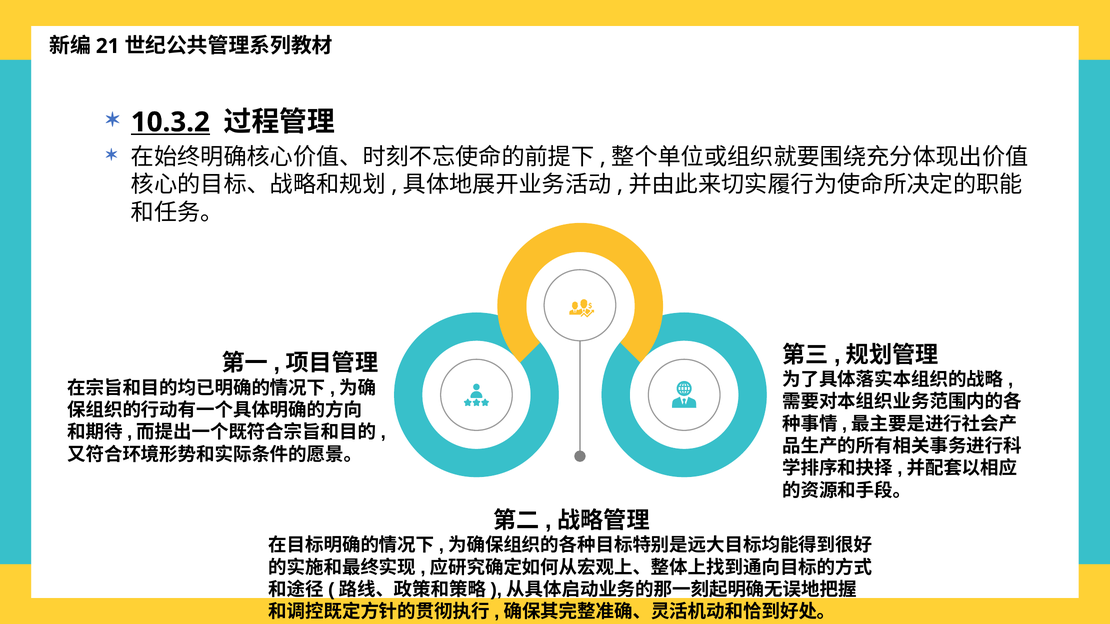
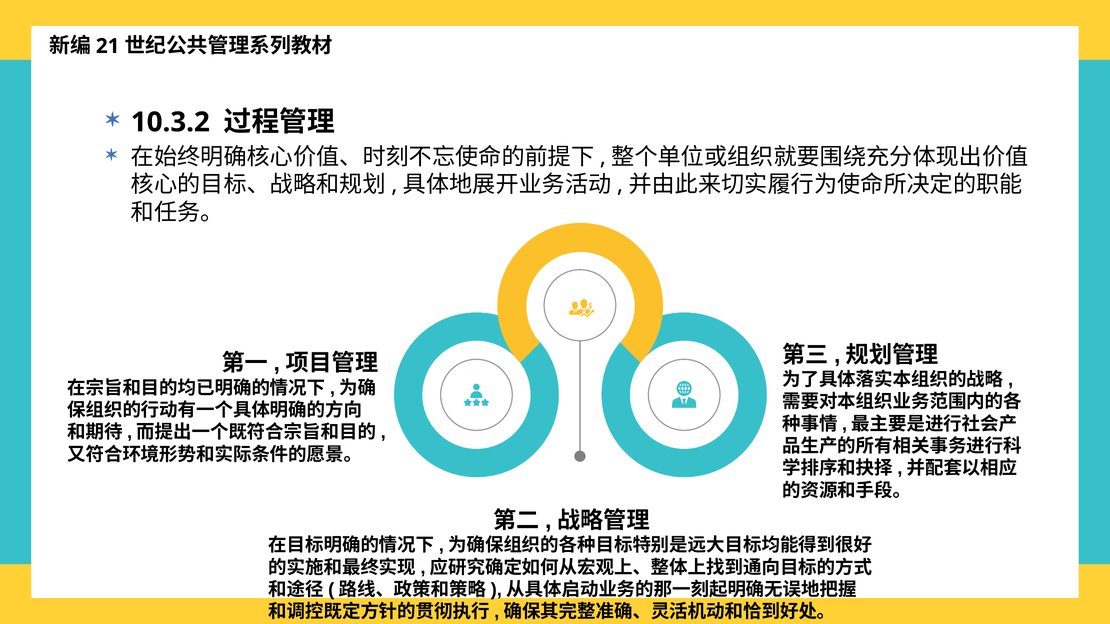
10.3.2 underline: present -> none (170, 122)
